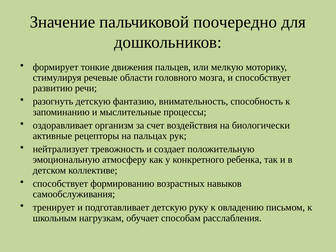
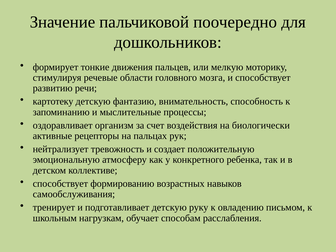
разогнуть: разогнуть -> картотеку (53, 101)
